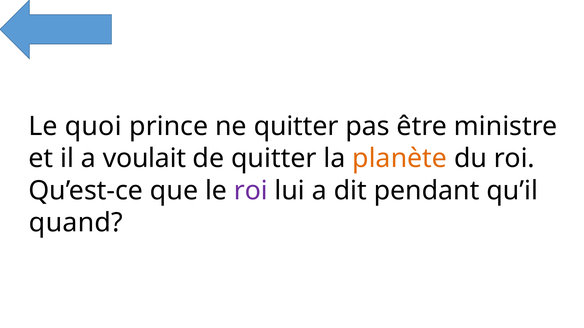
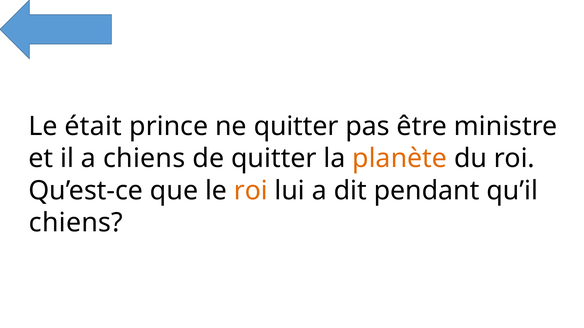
quoi: quoi -> était (93, 127)
a voulait: voulait -> chiens (144, 159)
roi colour: purple -> orange (251, 191)
quand: quand -> chiens (76, 223)
